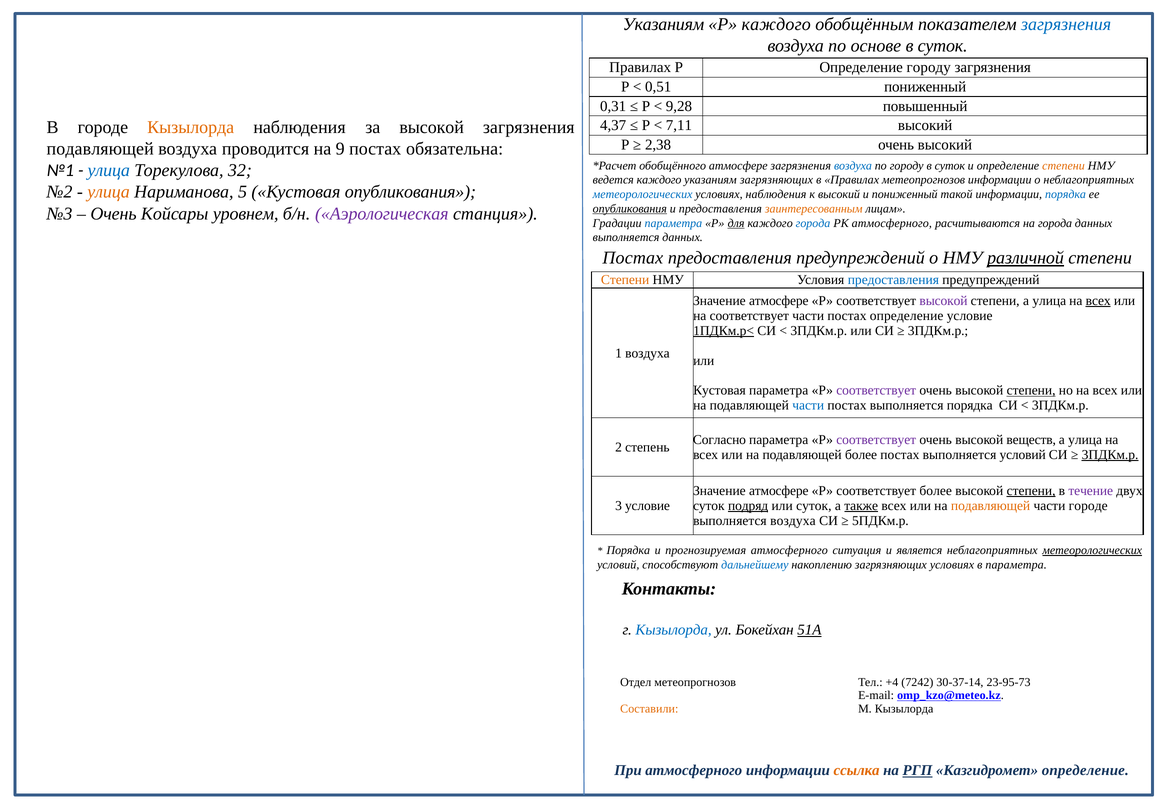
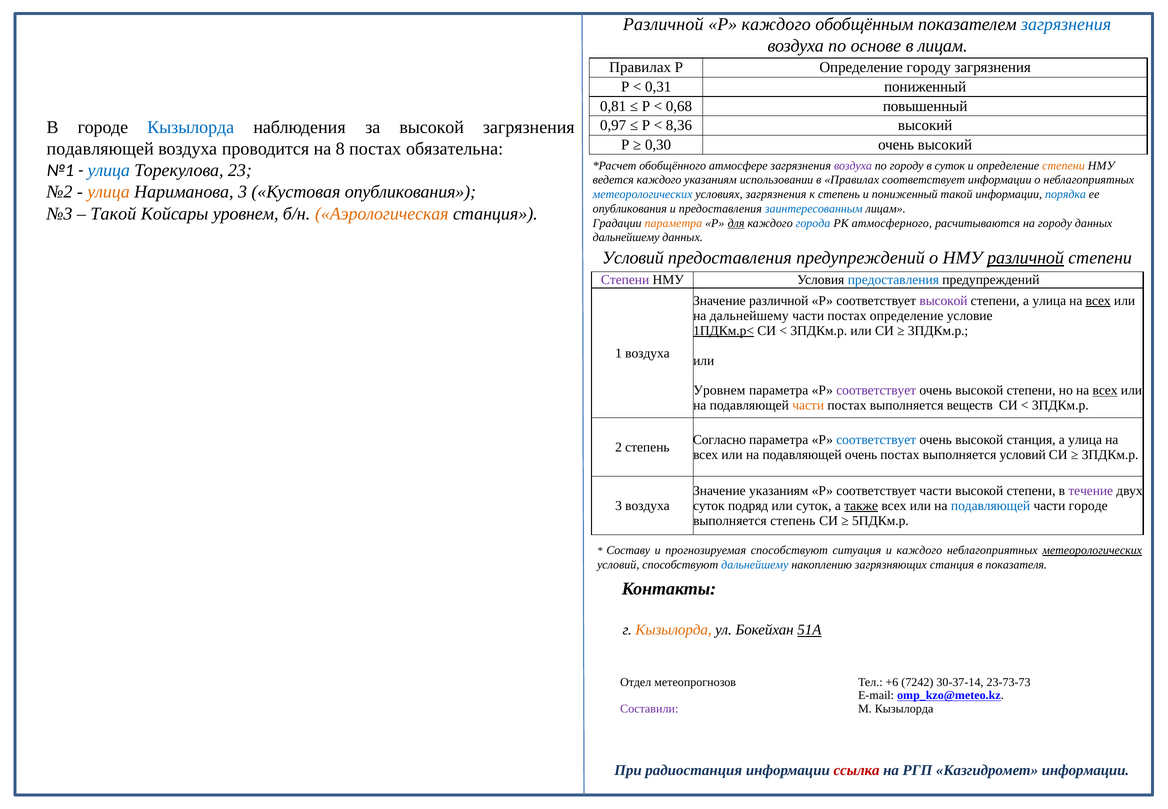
Указаниям: Указаниям -> Различной (663, 24)
суток: суток -> лицам (943, 46)
0,51: 0,51 -> 0,31 (658, 87)
0,31: 0,31 -> 0,81 (613, 106)
9,28: 9,28 -> 0,68 (679, 106)
4,37: 4,37 -> 0,97 (613, 125)
7,11: 7,11 -> 8,36 (679, 125)
Кызылорда colour: orange -> blue (191, 127)
2,38: 2,38 -> 0,30 (658, 145)
9: 9 -> 8 (340, 149)
воздуха colour: blue -> purple (853, 166)
32: 32 -> 23 (240, 170)
указаниям загрязняющих: загрязняющих -> использовании (776, 180)
Правилах метеопрогнозов: метеопрогнозов -> соответствует (924, 180)
Нариманова 5: 5 -> 3 (242, 192)
условиях наблюдения: наблюдения -> загрязнения (776, 194)
к высокий: высокий -> степень (839, 194)
опубликования underline: present -> none (630, 209)
заинтересованным colour: orange -> blue (814, 209)
Очень: Очень -> Такой (113, 214)
Аэрологическая colour: purple -> orange (382, 214)
параметра colour: blue -> orange (673, 223)
на города: города -> городу (1055, 223)
выполняется: выполняется -> дальнейшему (626, 237)
Постах: Постах -> Условий (633, 258)
Степени colour: orange -> purple (625, 280)
атмосфере: атмосфере -> различной (779, 301)
на соответствует: соответствует -> дальнейшему (749, 316)
Кустовая: Кустовая -> Уровнем (719, 390)
степени underline: present -> none (1031, 390)
всех underline: none -> present (1105, 390)
части colour: blue -> orange (808, 405)
выполняется порядка: порядка -> веществ (970, 405)
соответствует colour: purple -> blue (876, 440)
высокой веществ: веществ -> станция (1031, 440)
подавляющей более: более -> очень (861, 454)
3ПДКм.р underline: present -> none (1110, 454)
атмосфере: атмосфере -> указаниям (779, 490)
соответствует более: более -> части (936, 490)
степени underline: present -> none (1031, 490)
3 условие: условие -> воздуха (647, 505)
подряд underline: present -> none (748, 505)
подавляющей colour: orange -> blue (991, 505)
выполняется воздуха: воздуха -> степень (793, 520)
Порядка: Порядка -> Составу (628, 550)
прогнозируемая атмосферного: атмосферного -> способствуют (789, 550)
и является: является -> каждого (919, 550)
загрязняющих условиях: условиях -> станция (952, 564)
в параметра: параметра -> показателя (1016, 564)
Кызылорда colour: blue -> orange (674, 630)
+4: +4 -> +6 (892, 682)
23-95-73: 23-95-73 -> 23-73-73 (1009, 682)
Составили colour: orange -> purple (649, 708)
При атмосферного: атмосферного -> радиостанция (694, 770)
ссылка colour: orange -> red (857, 770)
РГП underline: present -> none (917, 770)
Казгидромет определение: определение -> информации (1085, 770)
